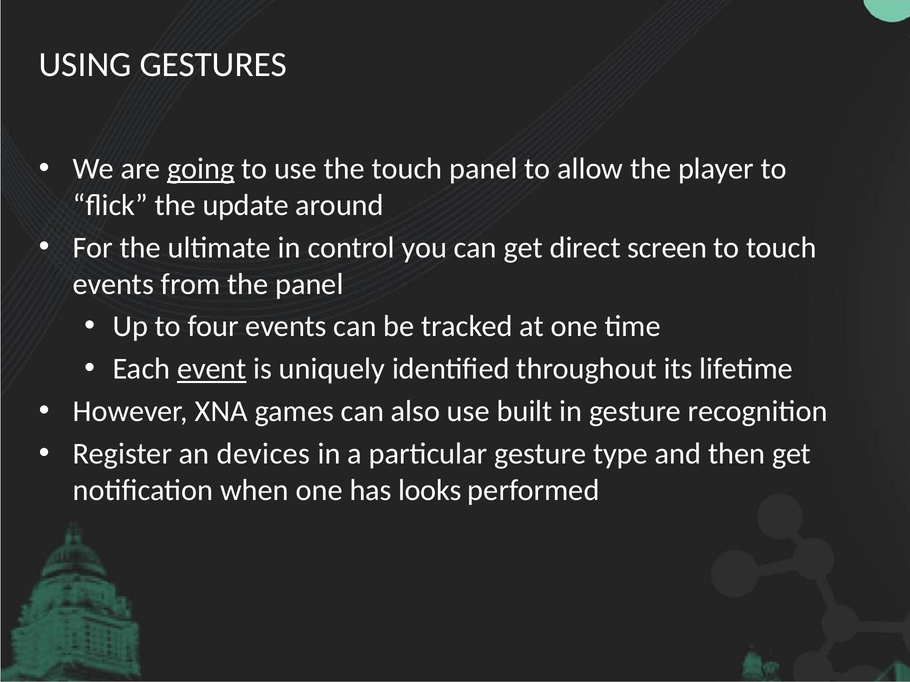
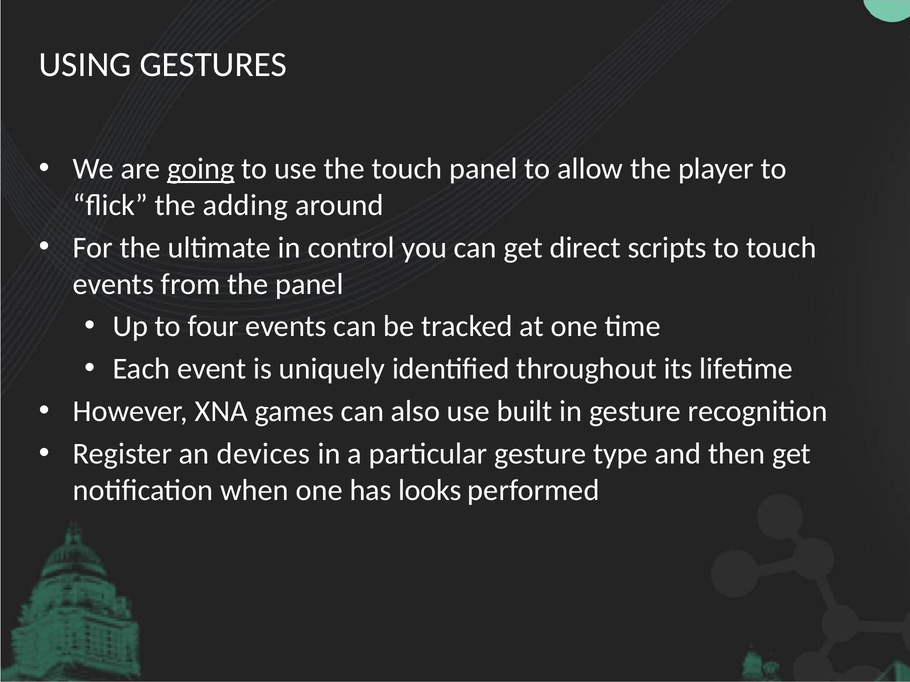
update: update -> adding (245, 205)
screen: screen -> scripts (667, 248)
event underline: present -> none (212, 369)
